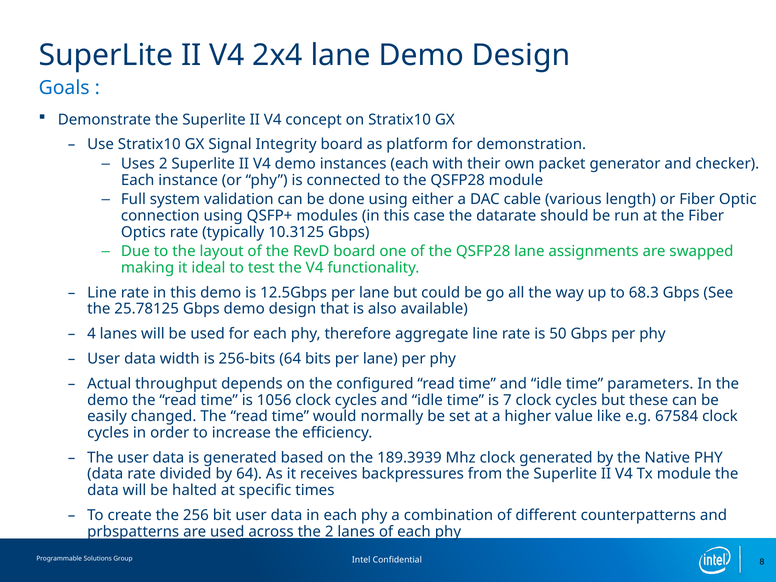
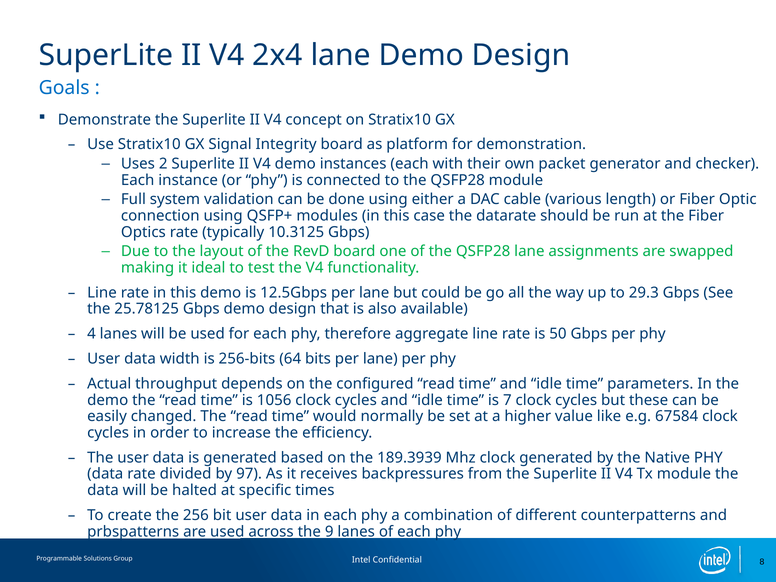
68.3: 68.3 -> 29.3 (644, 293)
by 64: 64 -> 97 (249, 474)
the 2: 2 -> 9 (329, 532)
